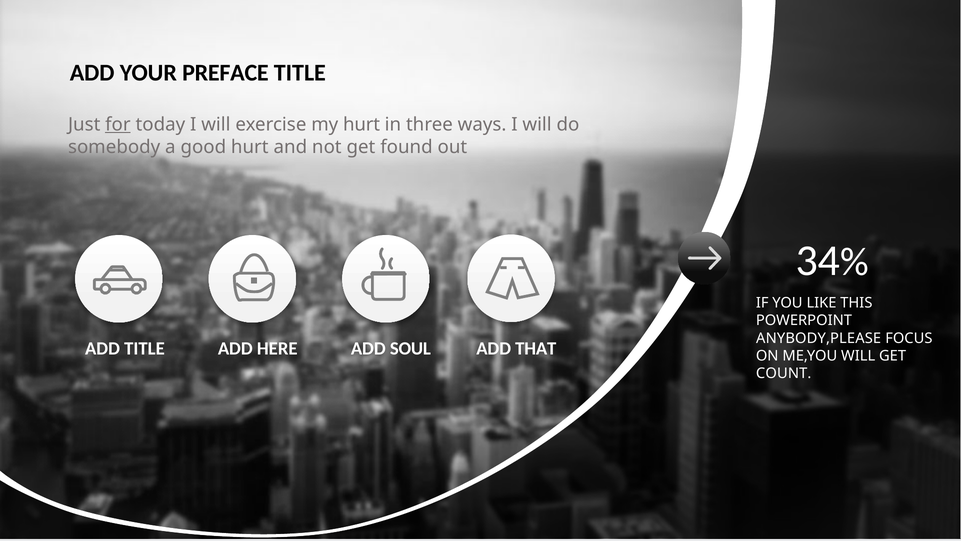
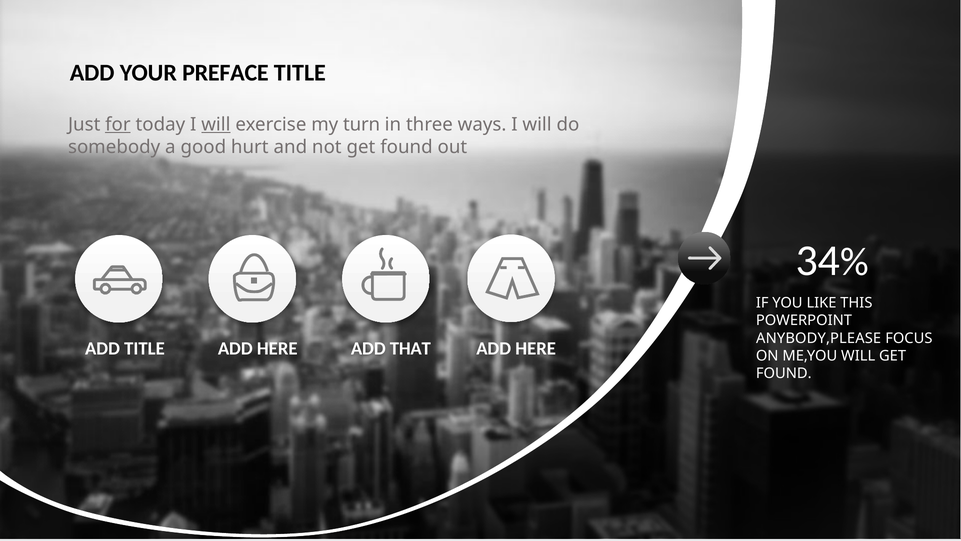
will underline: none -> present (216, 124)
my hurt: hurt -> turn (362, 124)
SOUL: SOUL -> THAT (410, 348)
THAT: THAT -> HERE (536, 348)
COUNT: COUNT -> FOUND (784, 373)
